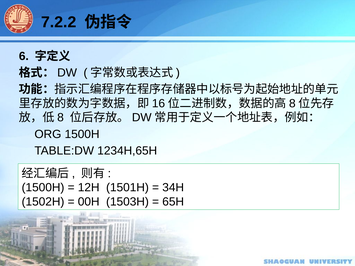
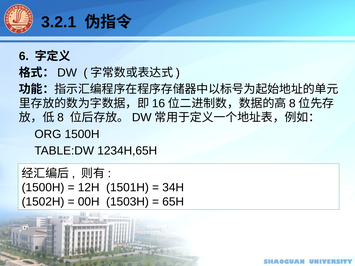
7.2.2: 7.2.2 -> 3.2.1 (59, 22)
